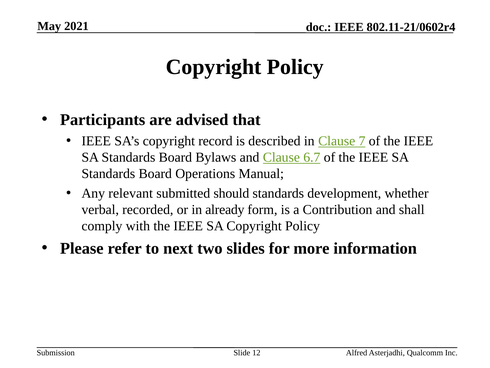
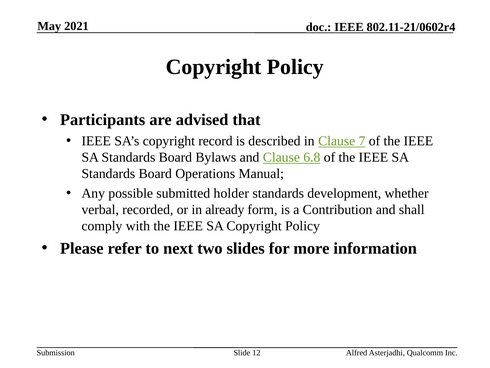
6.7: 6.7 -> 6.8 (312, 157)
relevant: relevant -> possible (131, 193)
should: should -> holder (231, 193)
